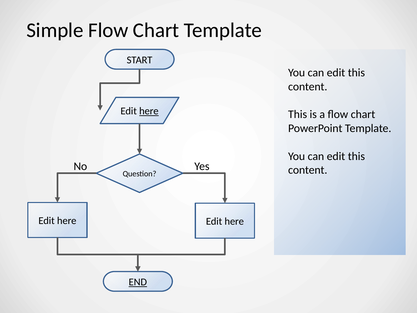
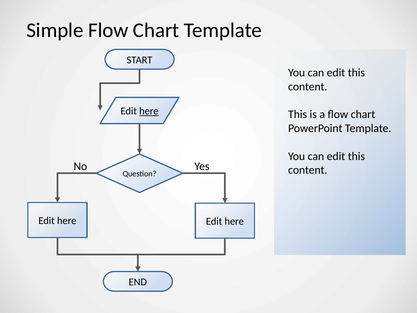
END underline: present -> none (138, 282)
